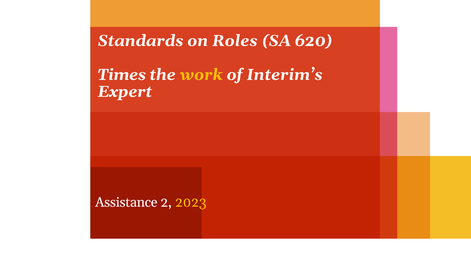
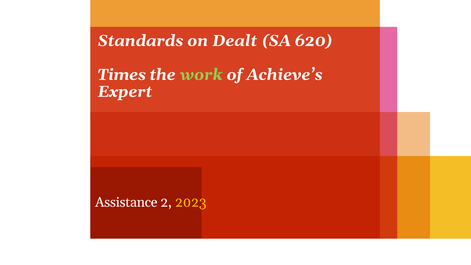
Roles: Roles -> Dealt (235, 41)
work colour: yellow -> light green (201, 75)
Interim’s: Interim’s -> Achieve’s (285, 75)
